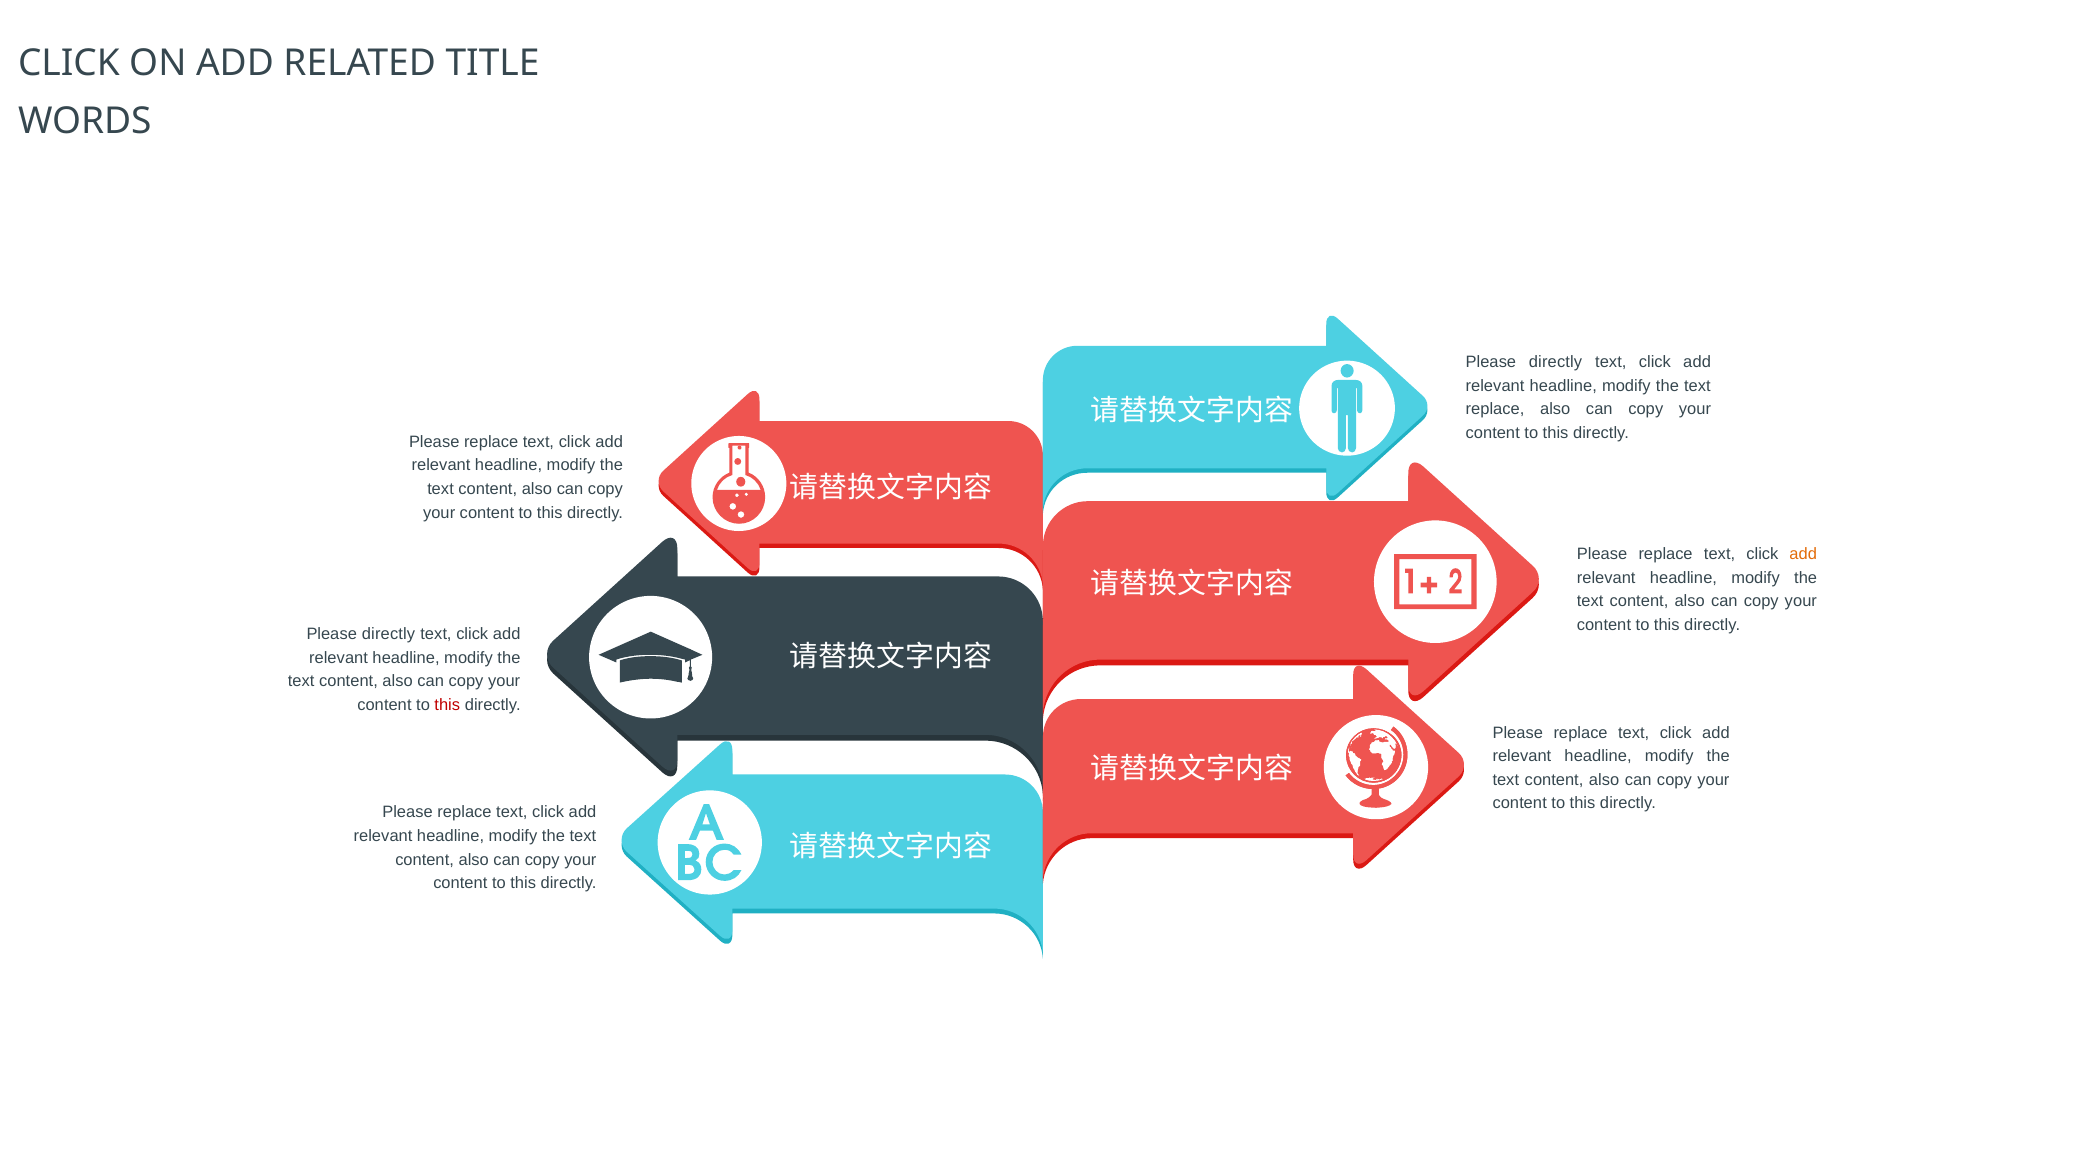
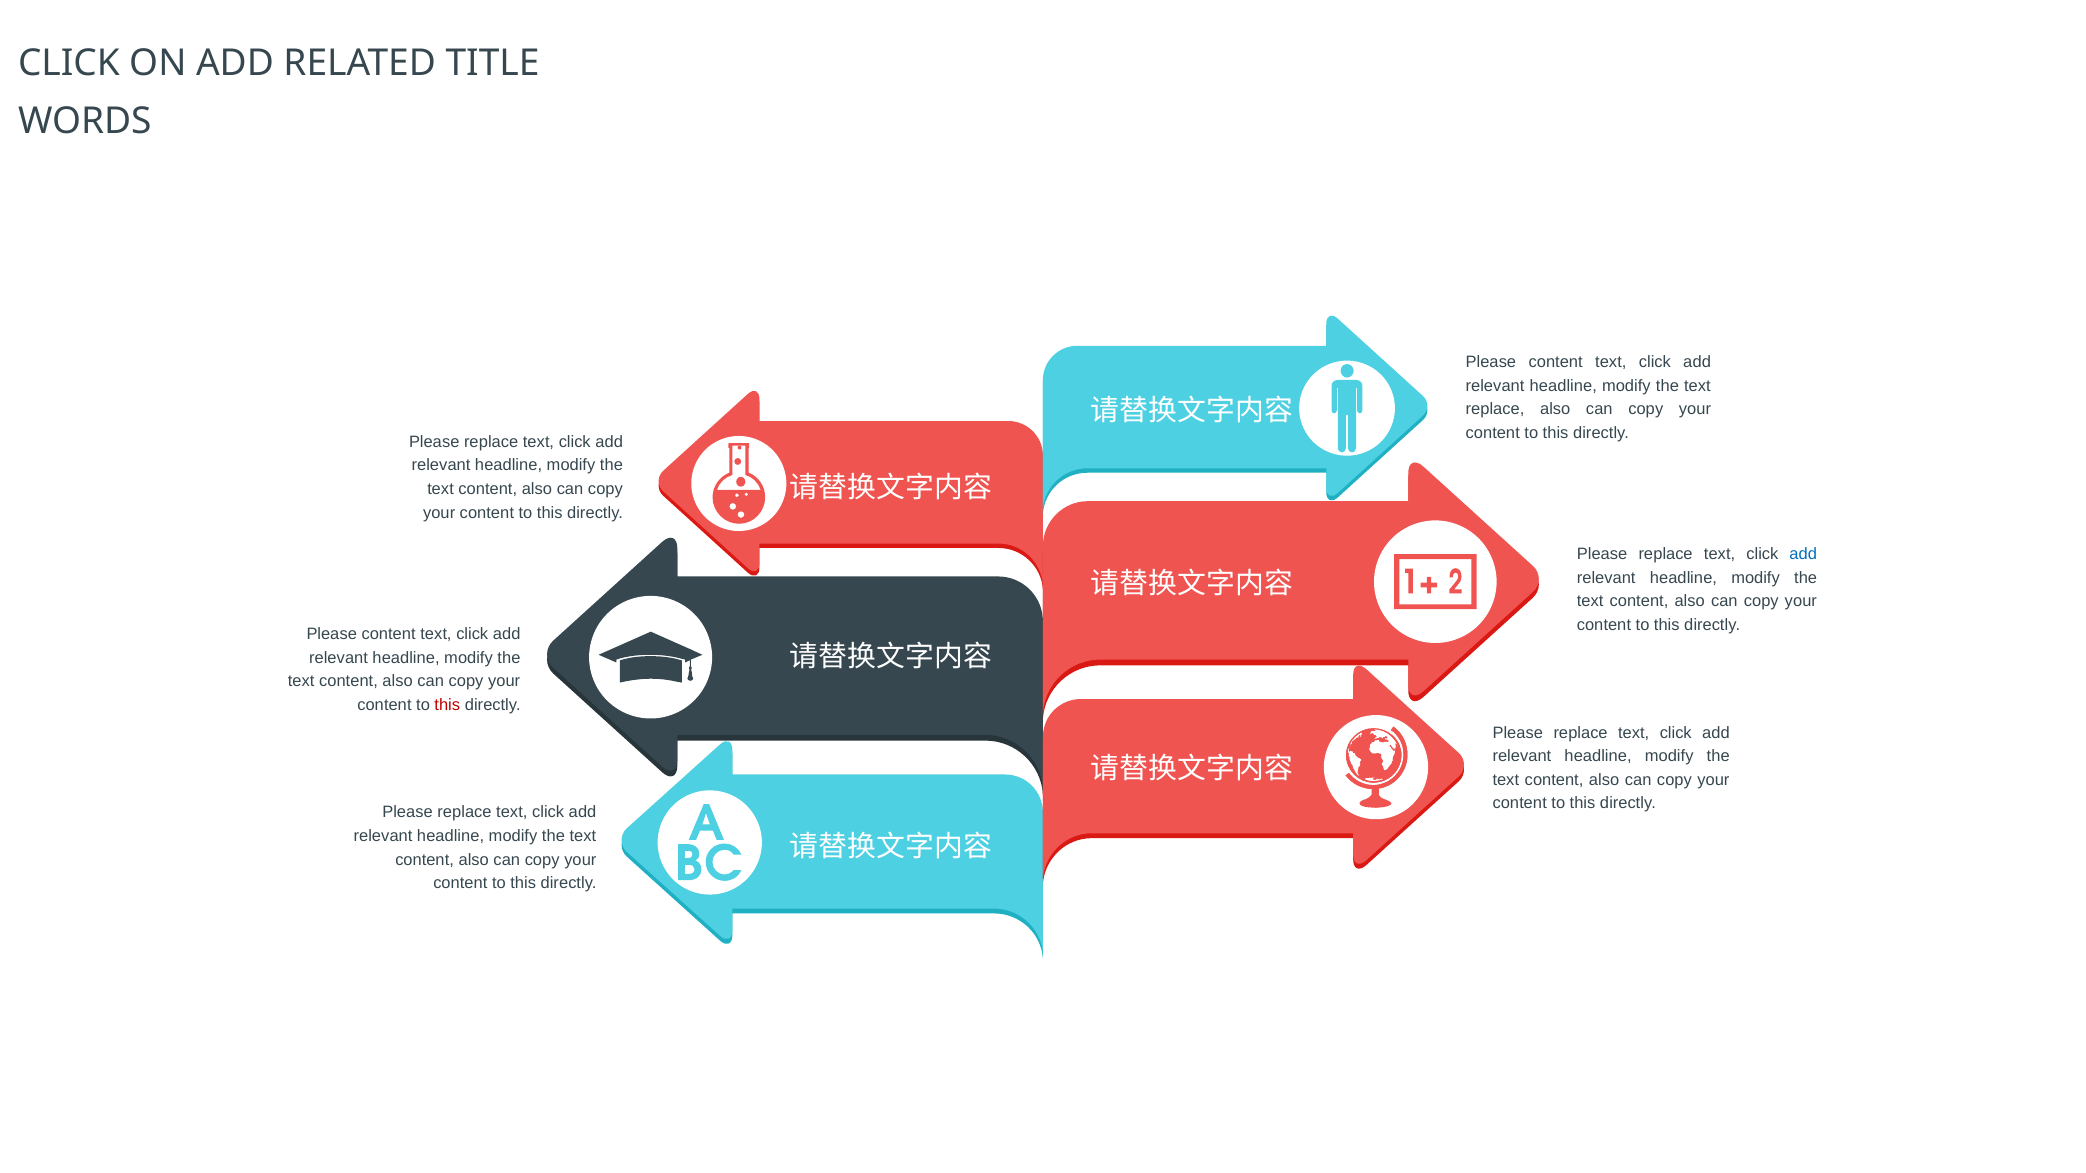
directly: directly -> content (1556, 362)
add colour: orange -> blue (1803, 554)
directly: directly -> content (389, 634)
